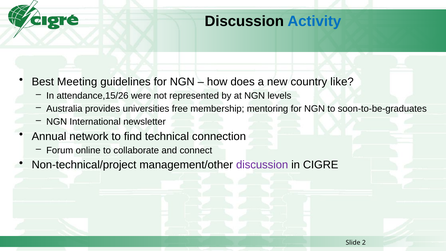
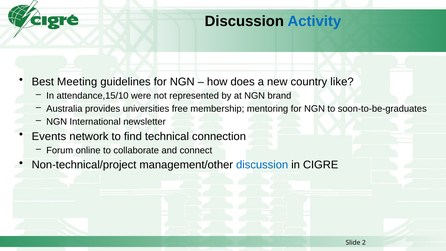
attendance,15/26: attendance,15/26 -> attendance,15/10 (93, 96)
levels: levels -> brand (279, 96)
Annual: Annual -> Events (49, 136)
discussion colour: purple -> blue (262, 165)
